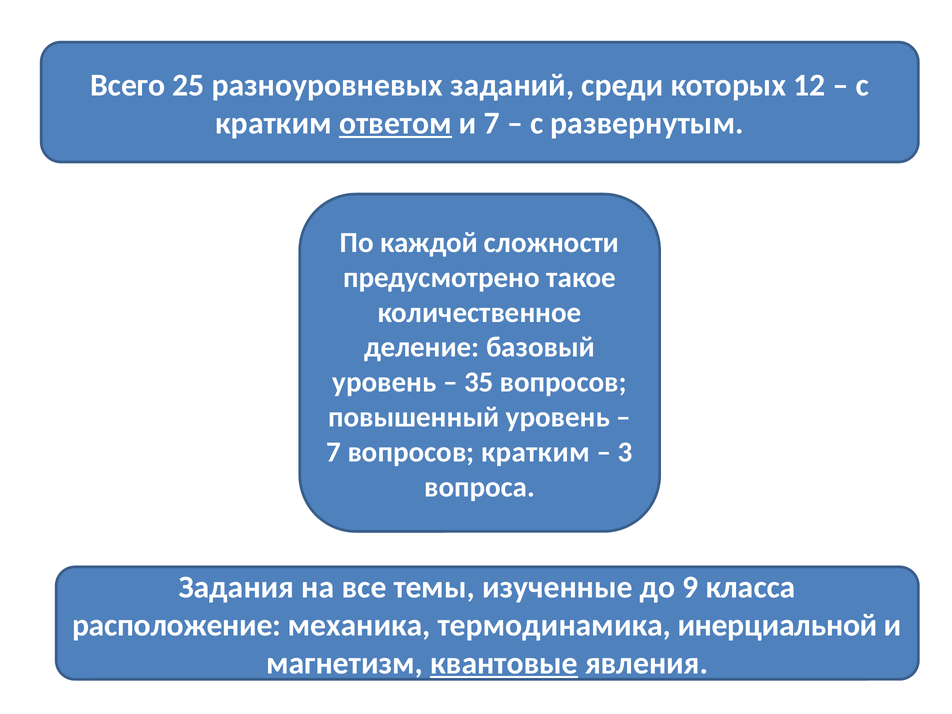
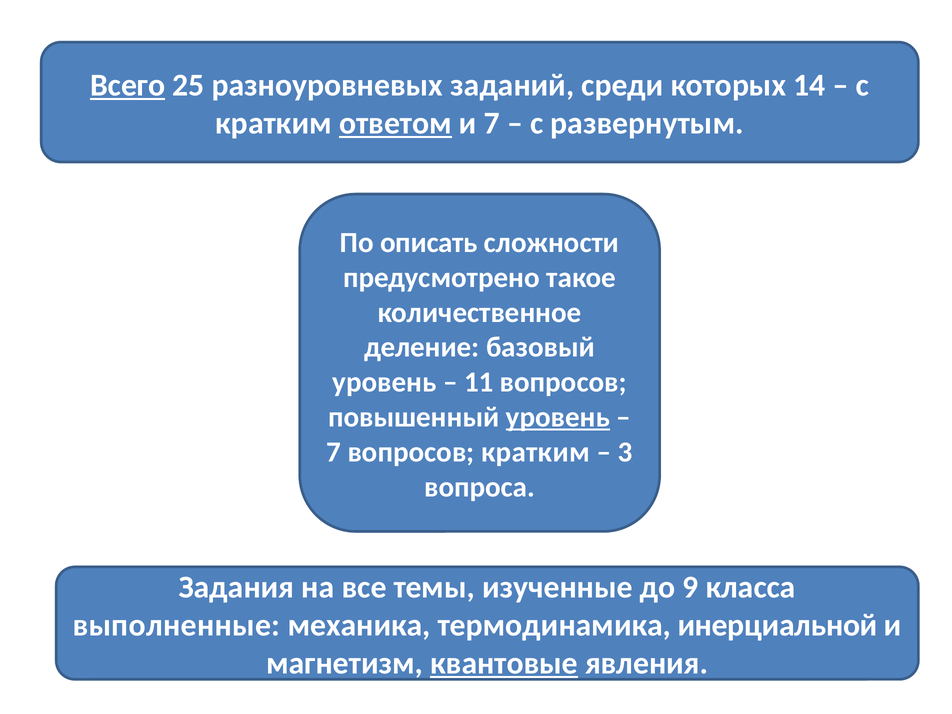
Всего underline: none -> present (128, 85)
12: 12 -> 14 (809, 85)
каждой: каждой -> описать (429, 243)
35: 35 -> 11 (479, 382)
уровень underline: none -> present (558, 417)
расположение: расположение -> выполненные (176, 625)
